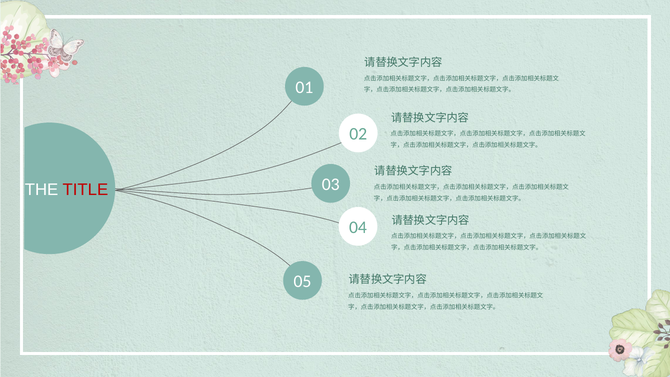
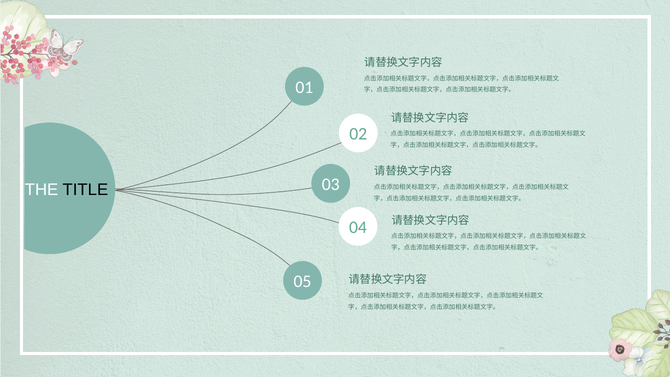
TITLE colour: red -> black (85, 189)
